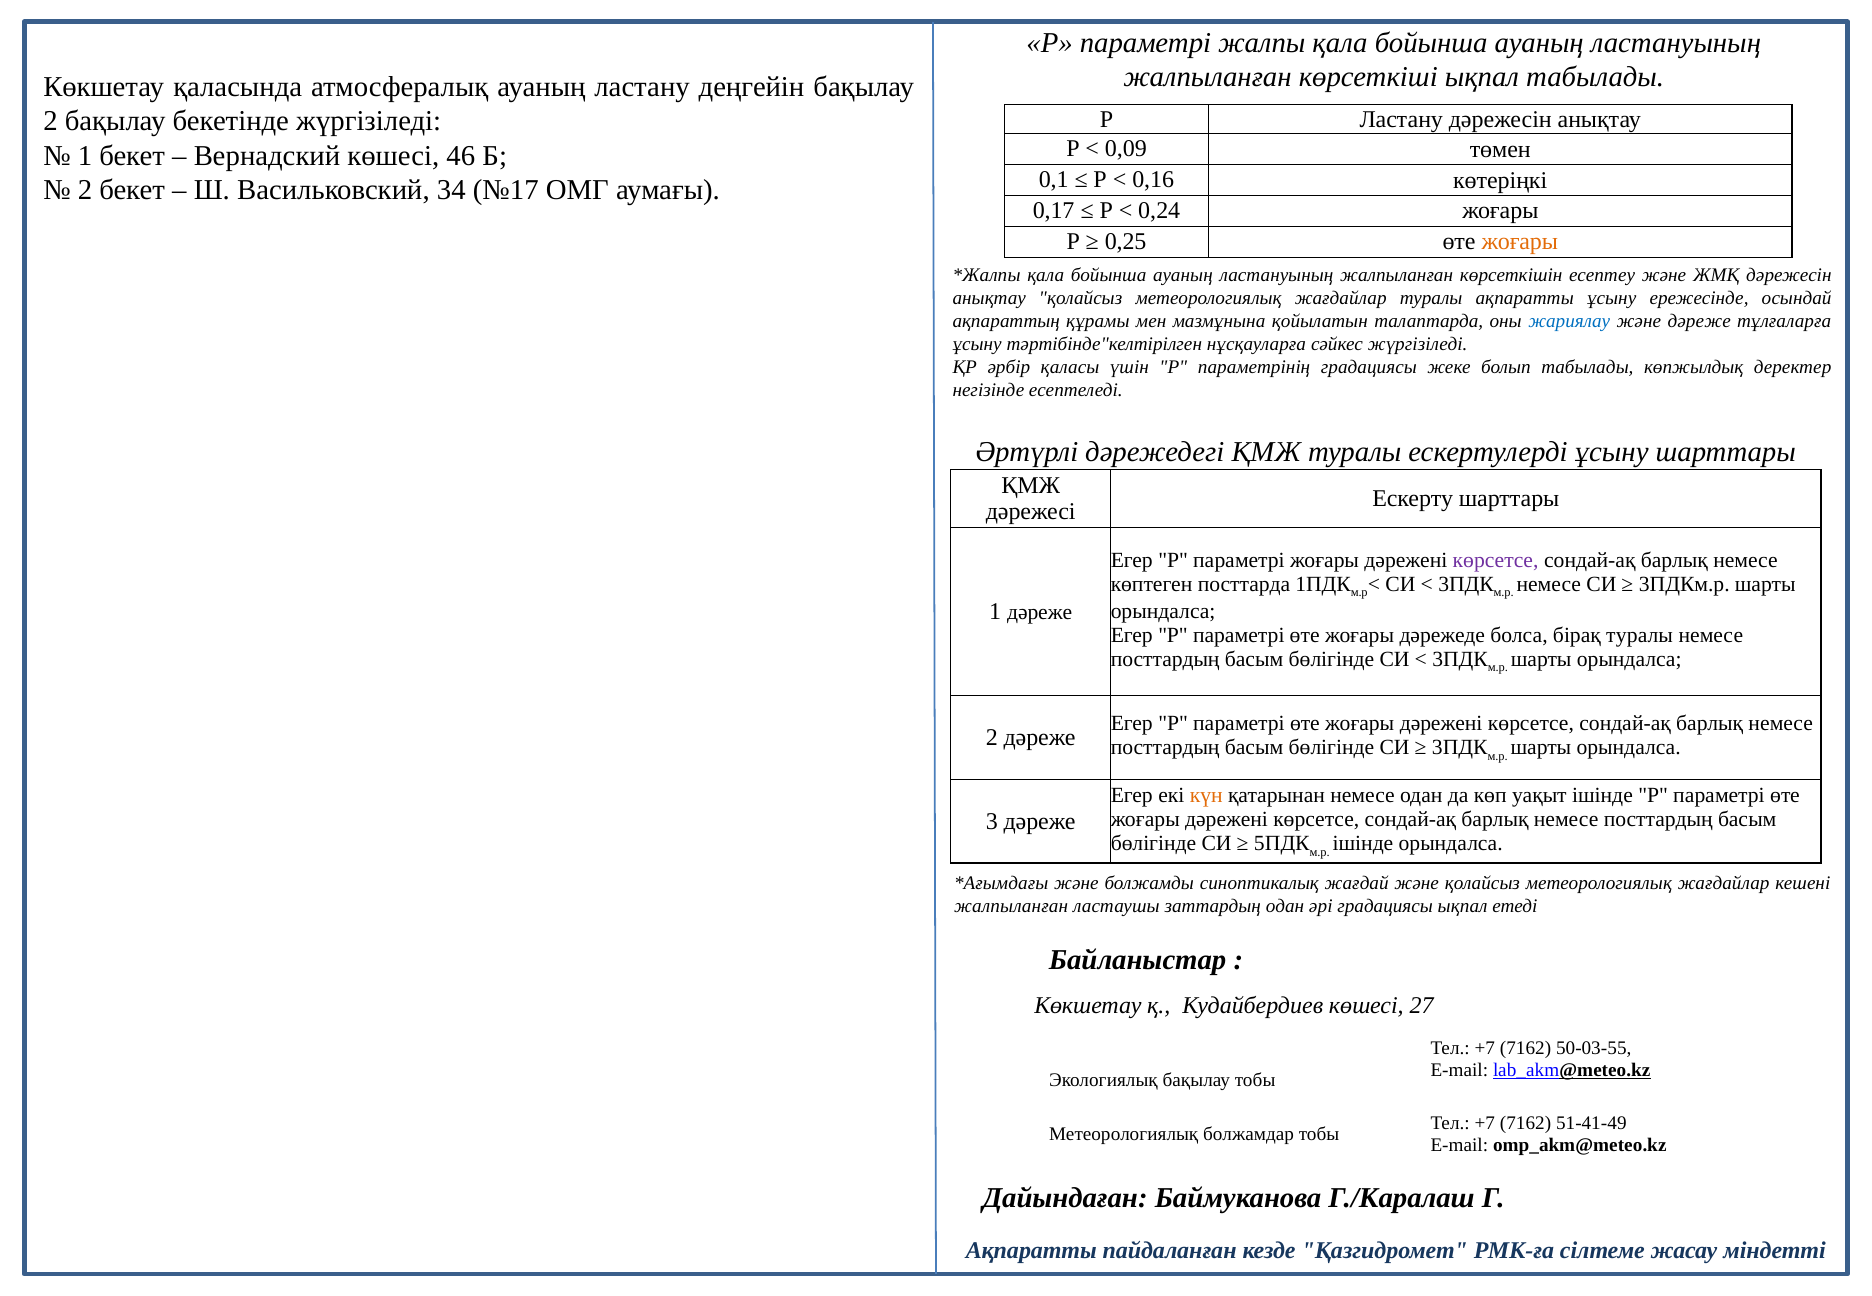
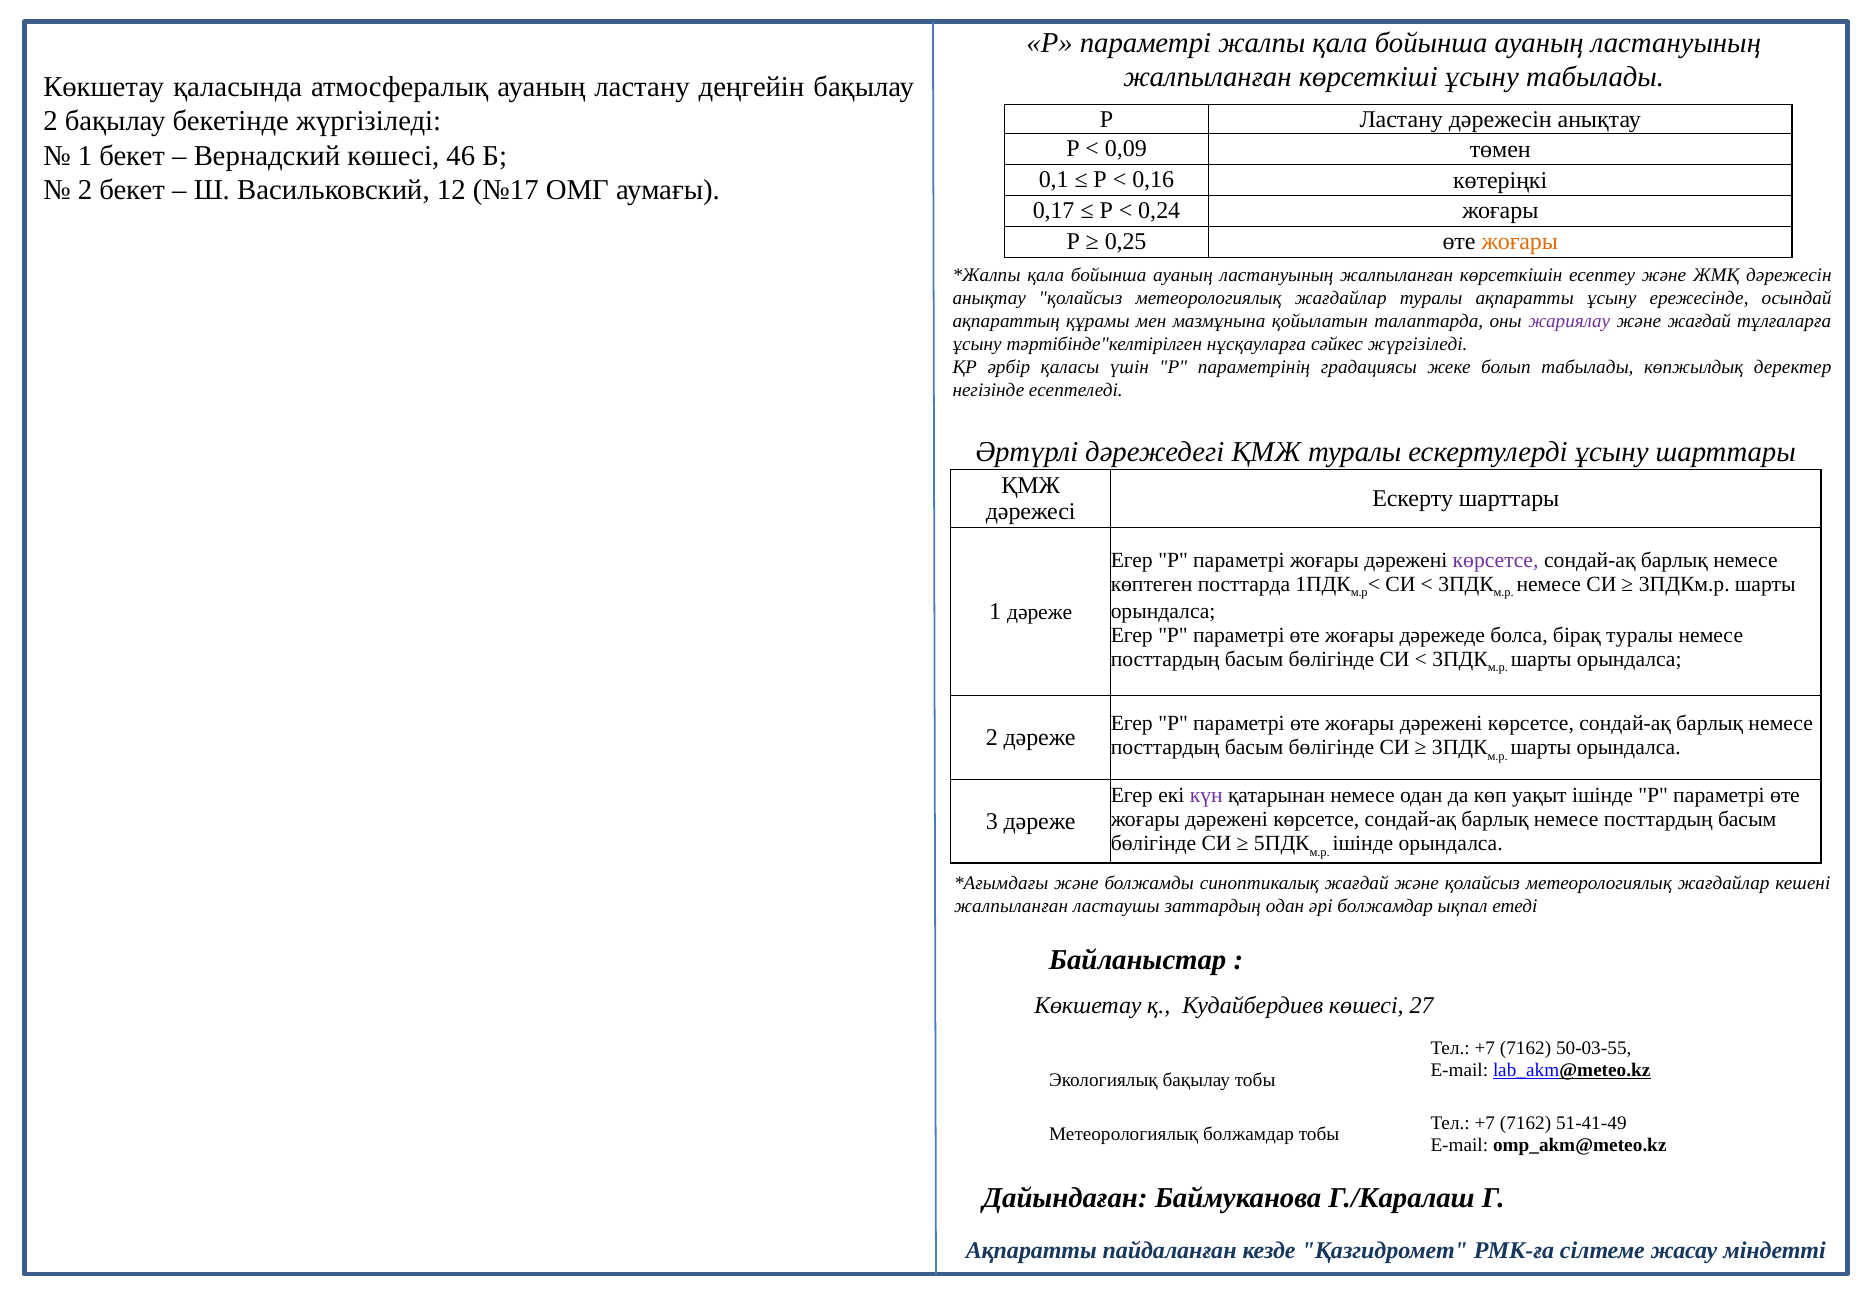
көрсеткіші ықпал: ықпал -> ұсыну (1482, 77)
34: 34 -> 12 (451, 190)
жариялау colour: blue -> purple (1569, 321)
және дәреже: дәреже -> жағдай (1699, 321)
күн colour: orange -> purple (1206, 796)
әрі градациясы: градациясы -> болжамдар (1385, 907)
